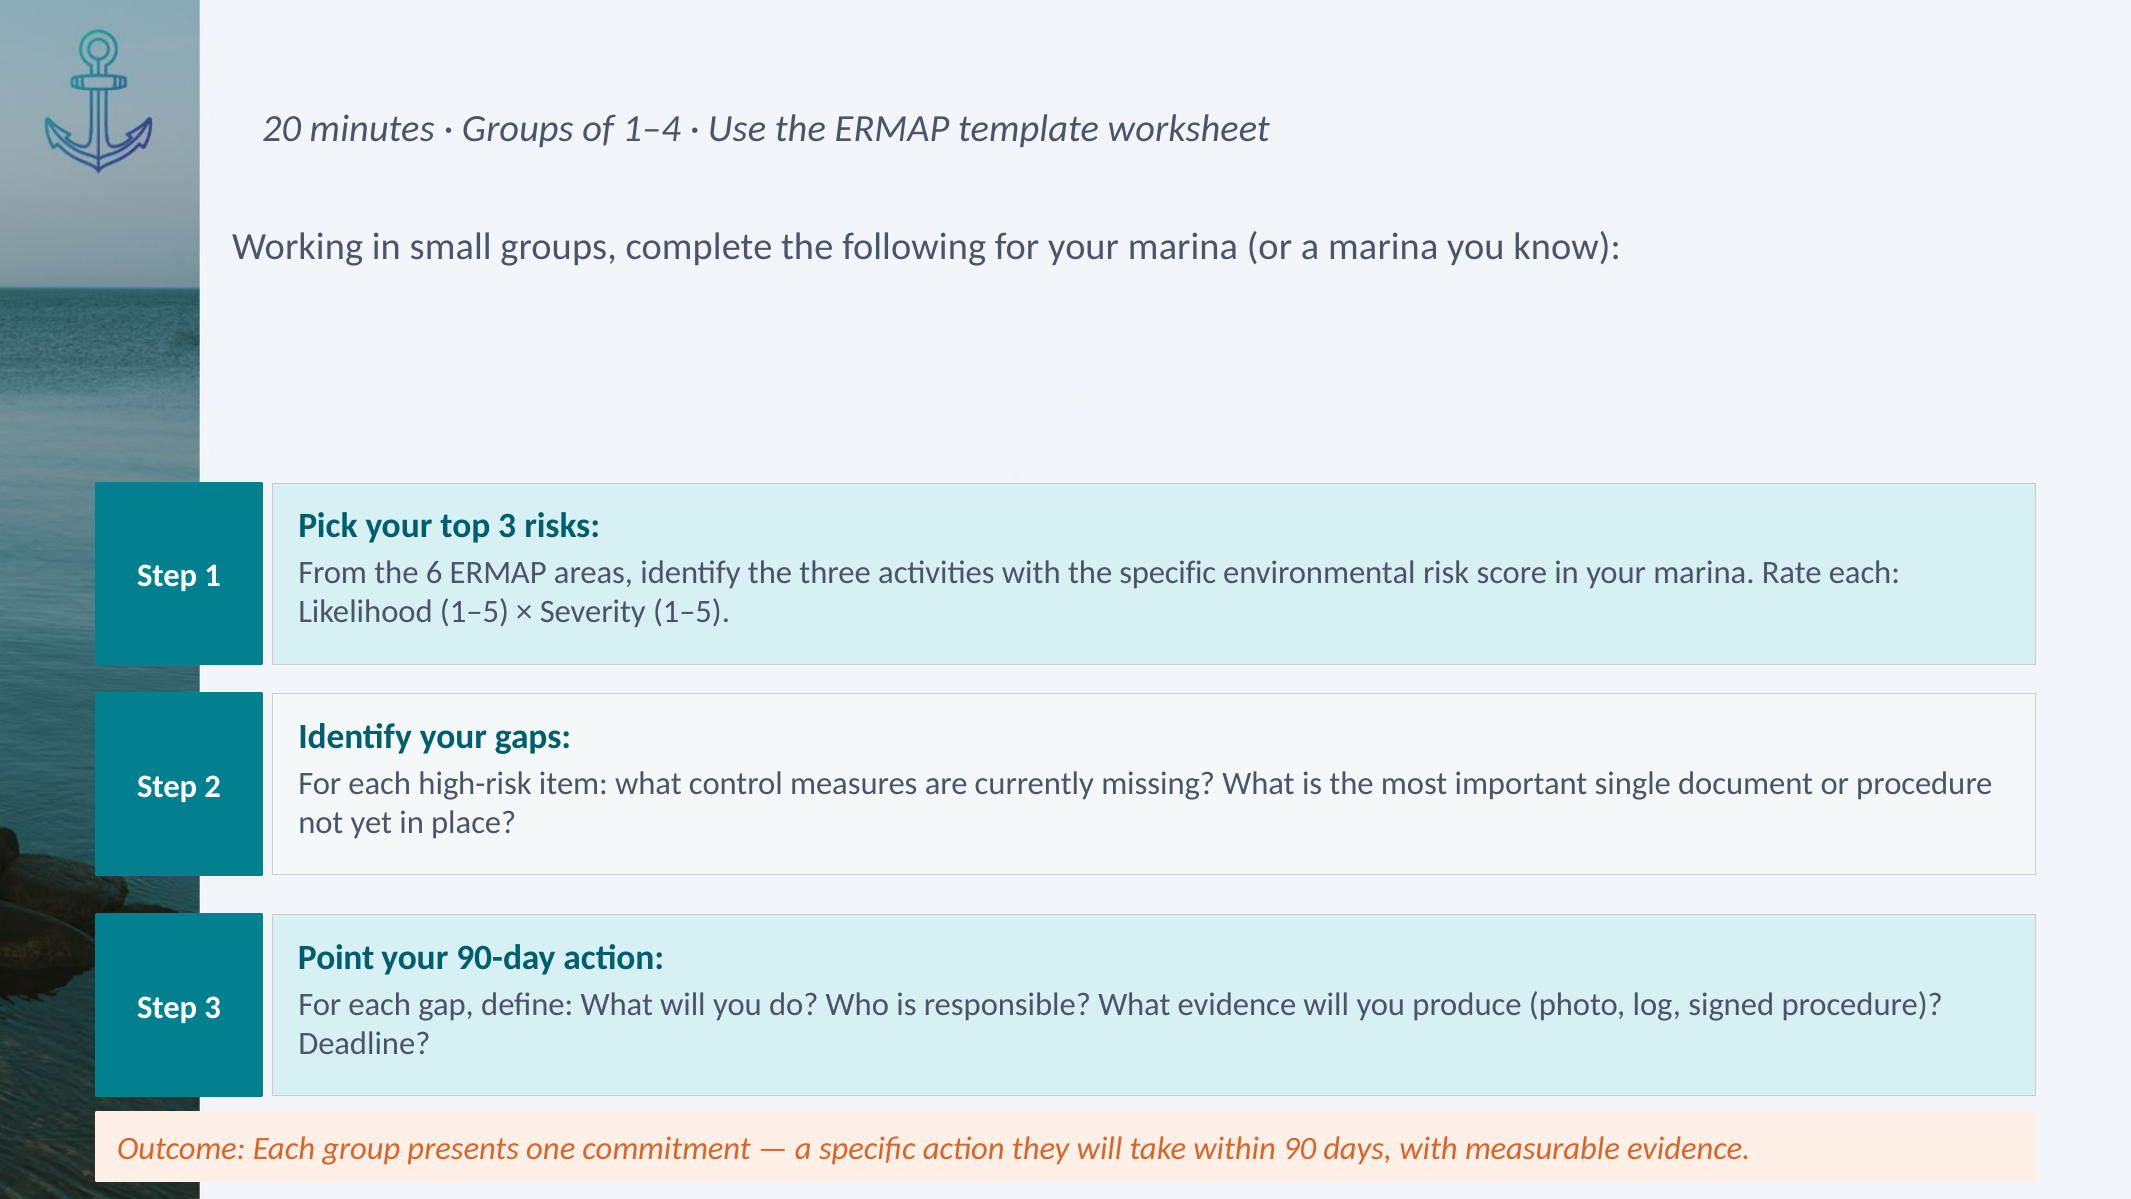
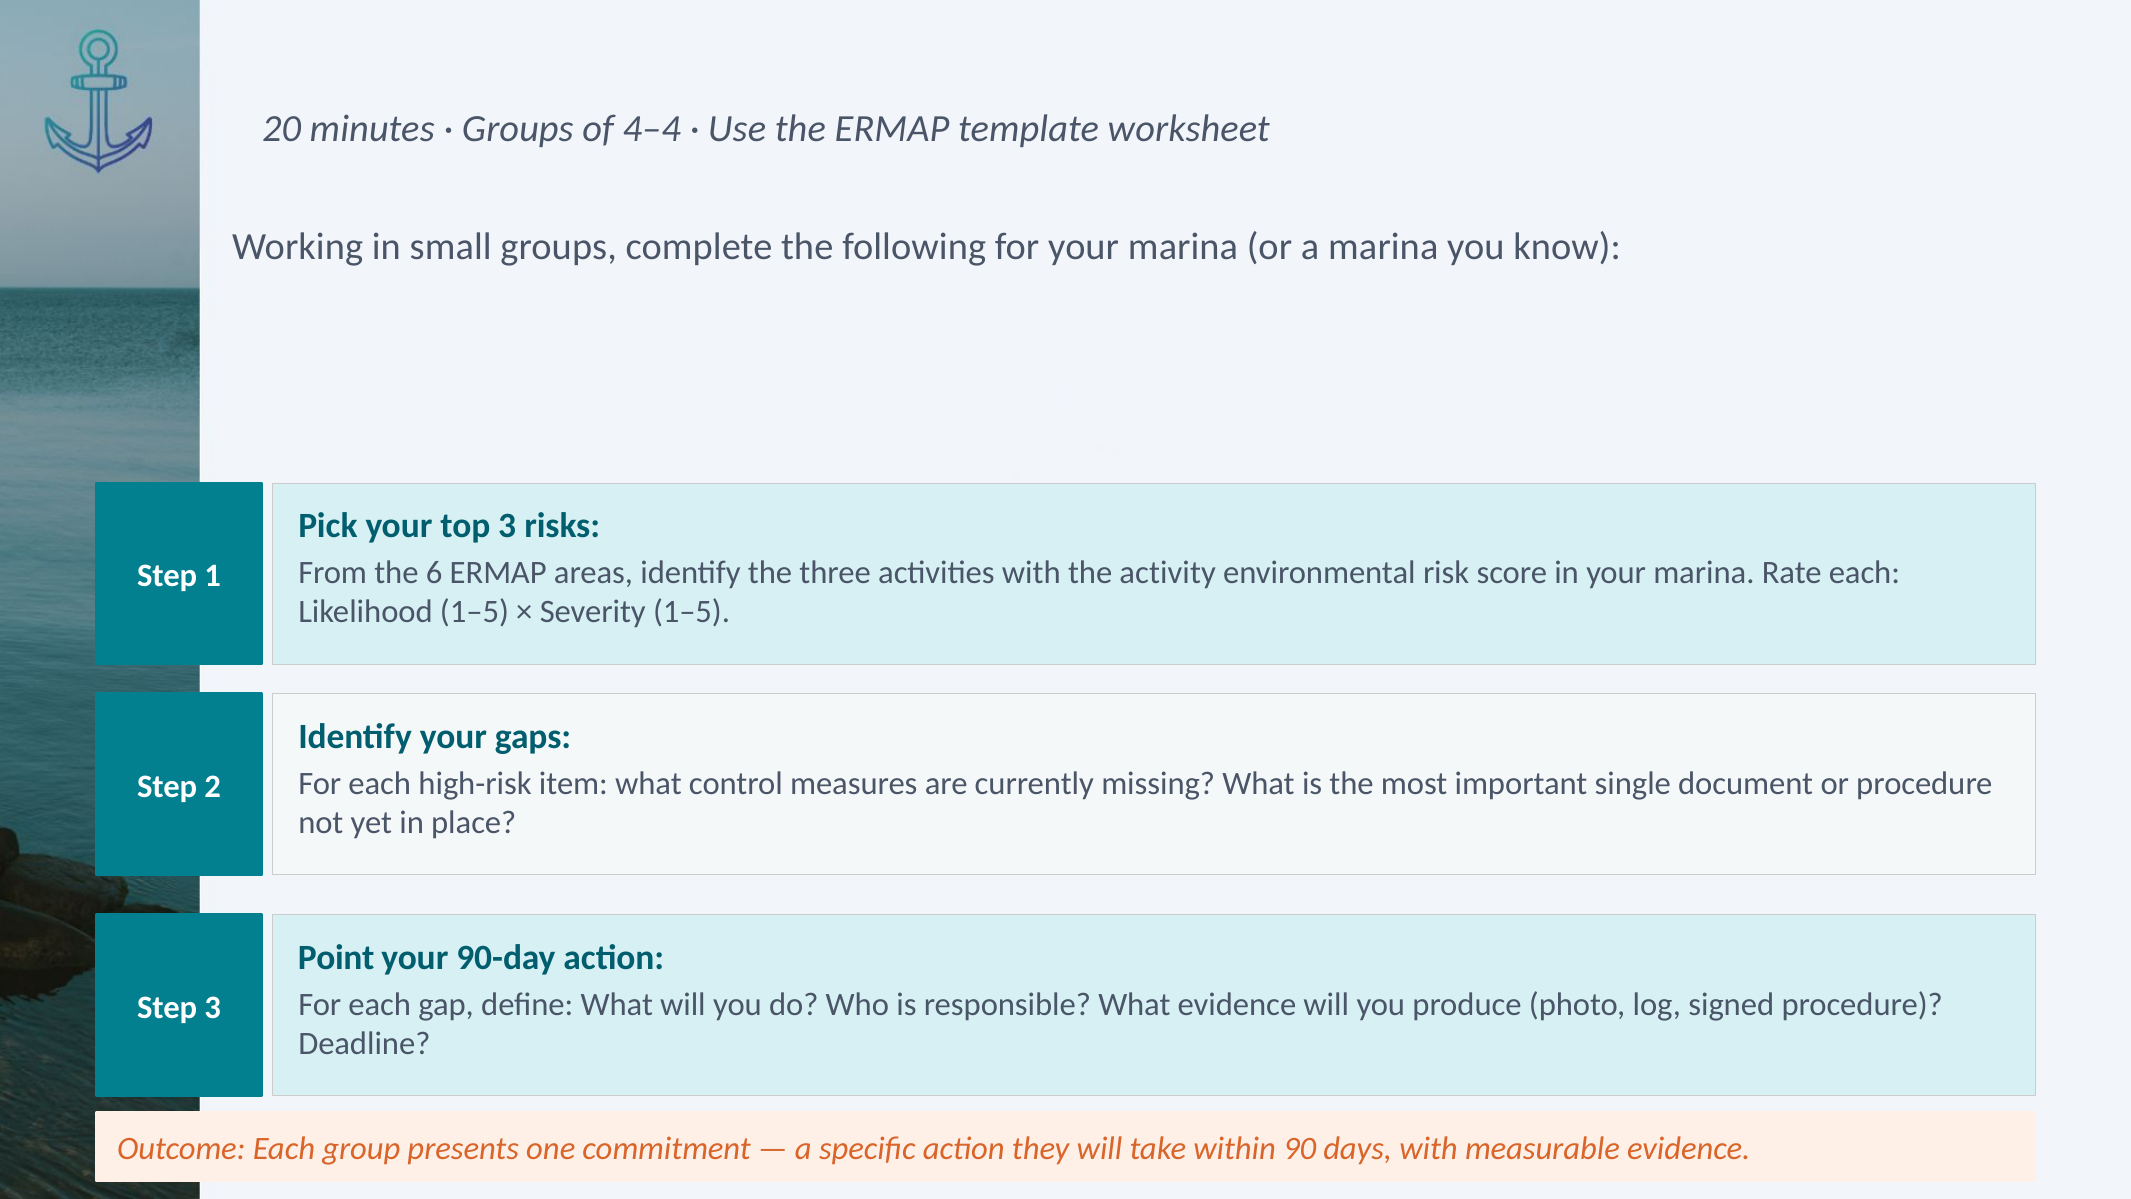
1–4: 1–4 -> 4–4 (652, 129)
the specific: specific -> activity (1168, 573)
